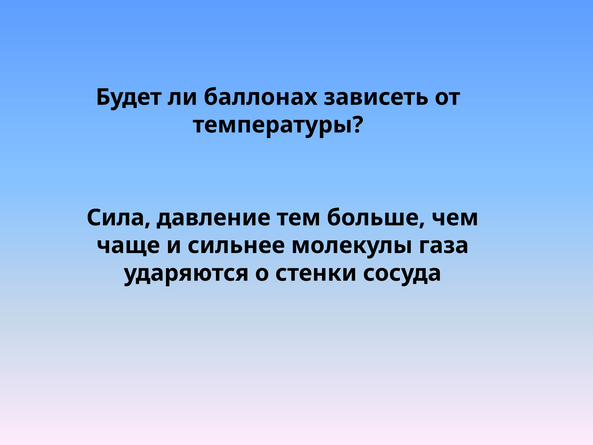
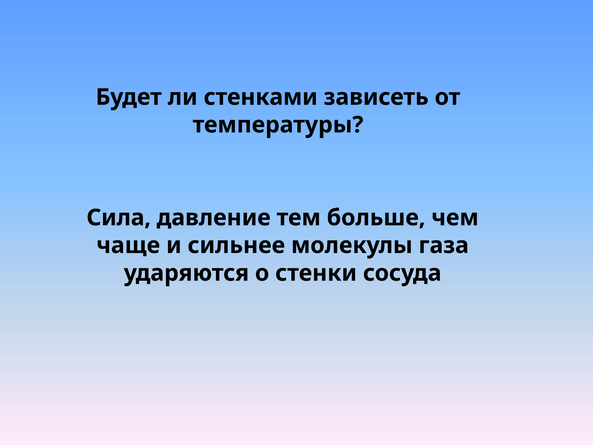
баллонах: баллонах -> стенками (261, 97)
